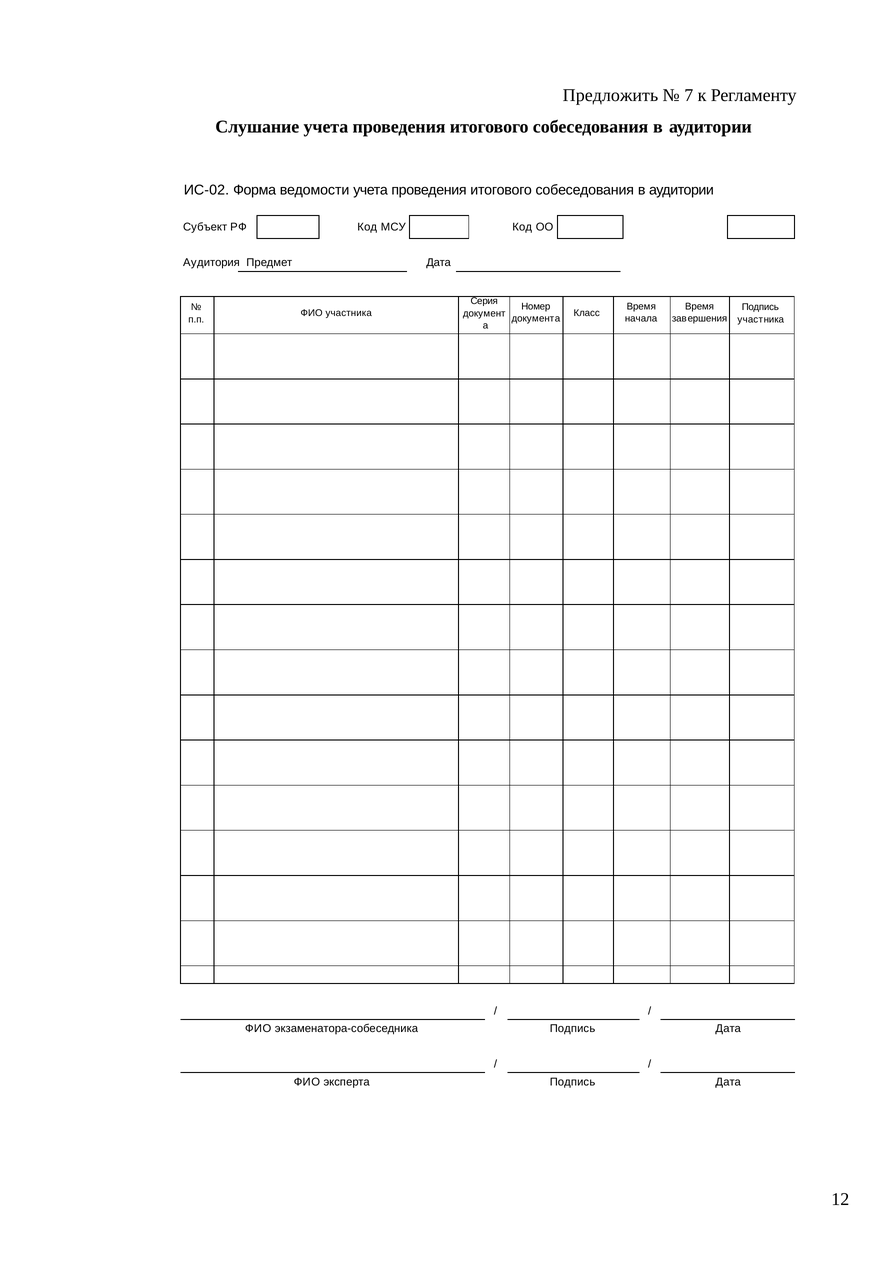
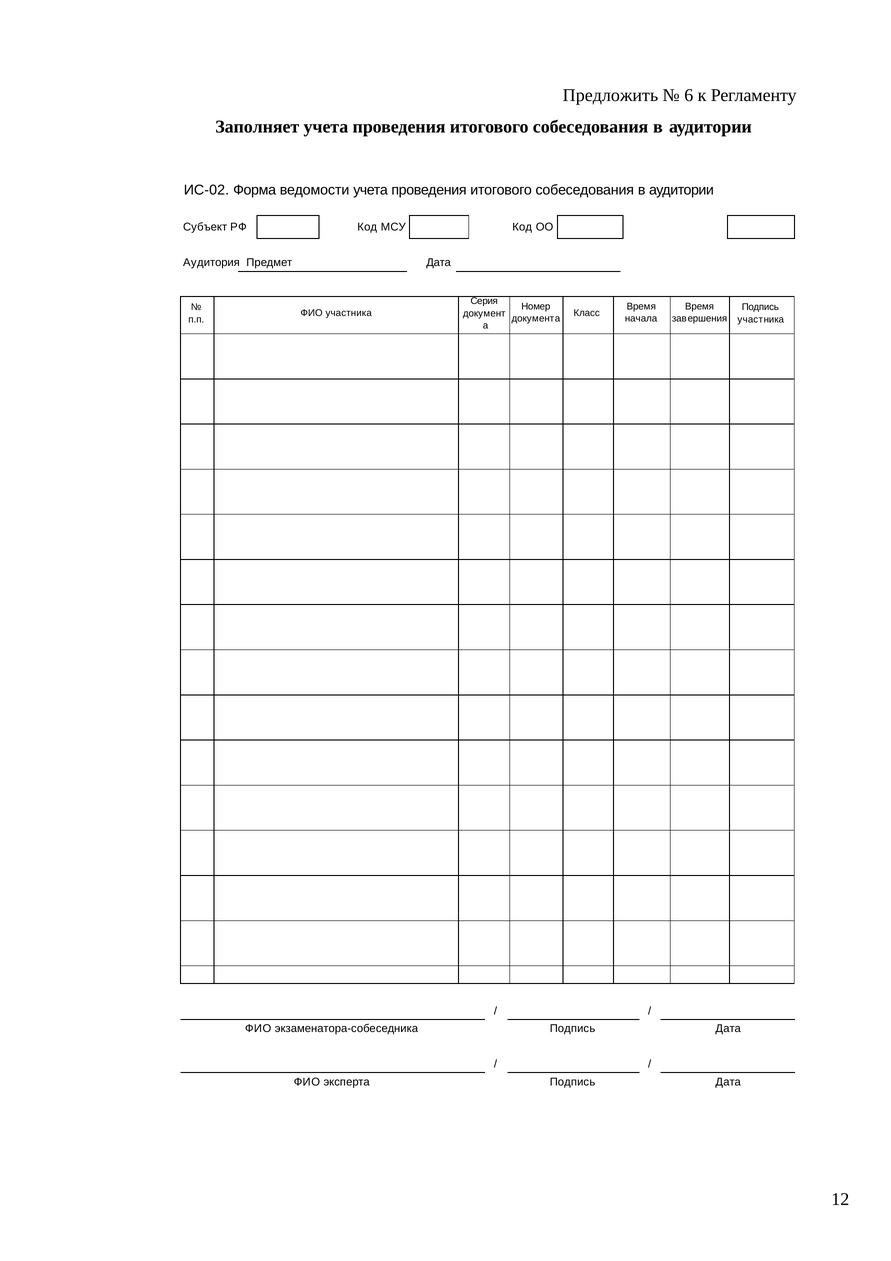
7: 7 -> 6 (689, 95)
Слушание: Слушание -> Заполняет (257, 127)
